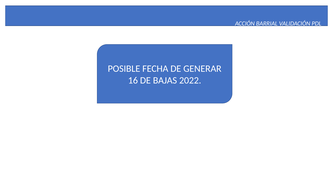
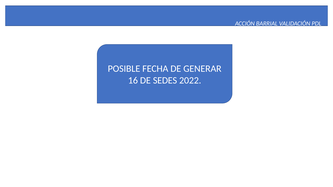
BAJAS: BAJAS -> SEDES (165, 80)
